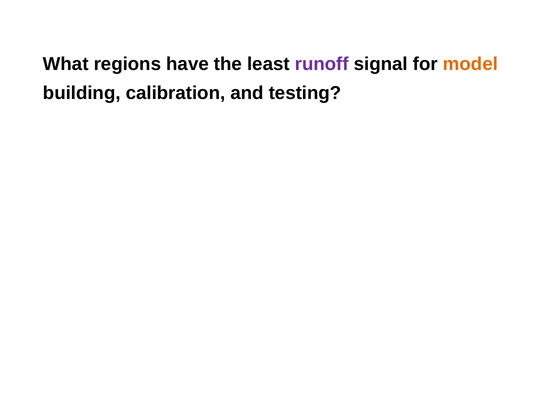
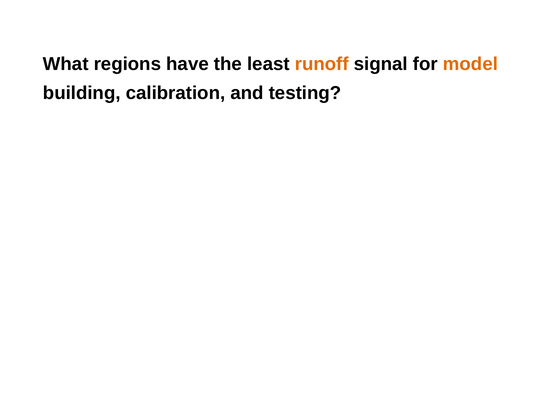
runoff colour: purple -> orange (322, 64)
